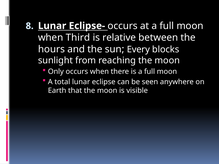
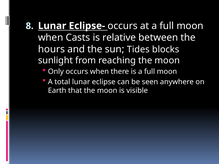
Third: Third -> Casts (78, 38)
Every: Every -> Tides (138, 49)
